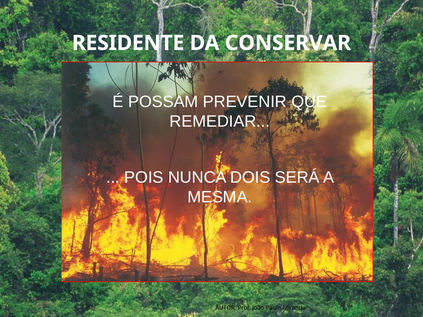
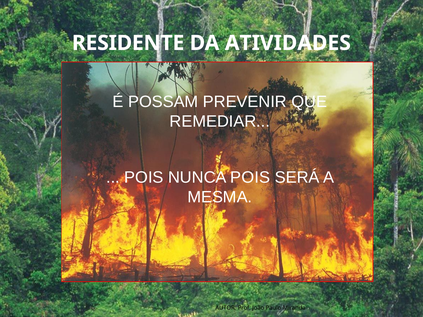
CONSERVAR: CONSERVAR -> ATIVIDADES (288, 43)
NUNCA DOIS: DOIS -> POIS (250, 177)
